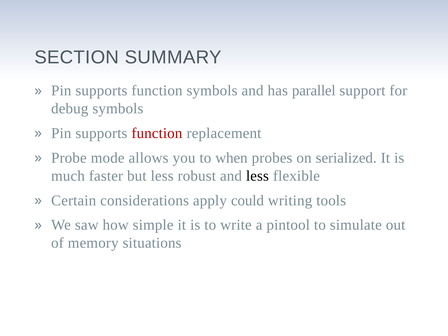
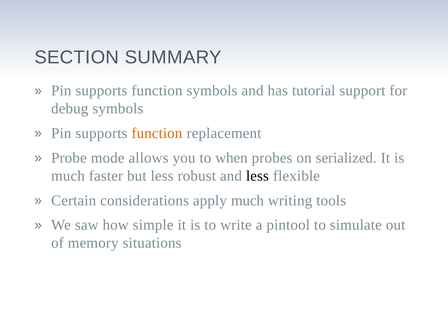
parallel: parallel -> tutorial (314, 91)
function colour: red -> orange (157, 133)
apply could: could -> much (247, 200)
